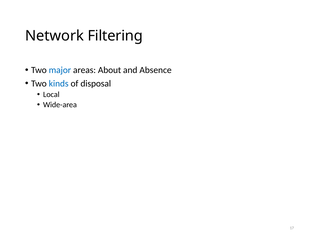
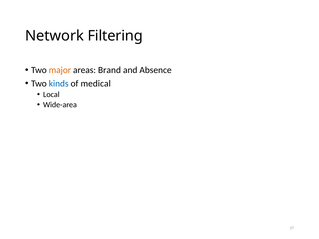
major colour: blue -> orange (60, 70)
About: About -> Brand (109, 70)
disposal: disposal -> medical (96, 84)
